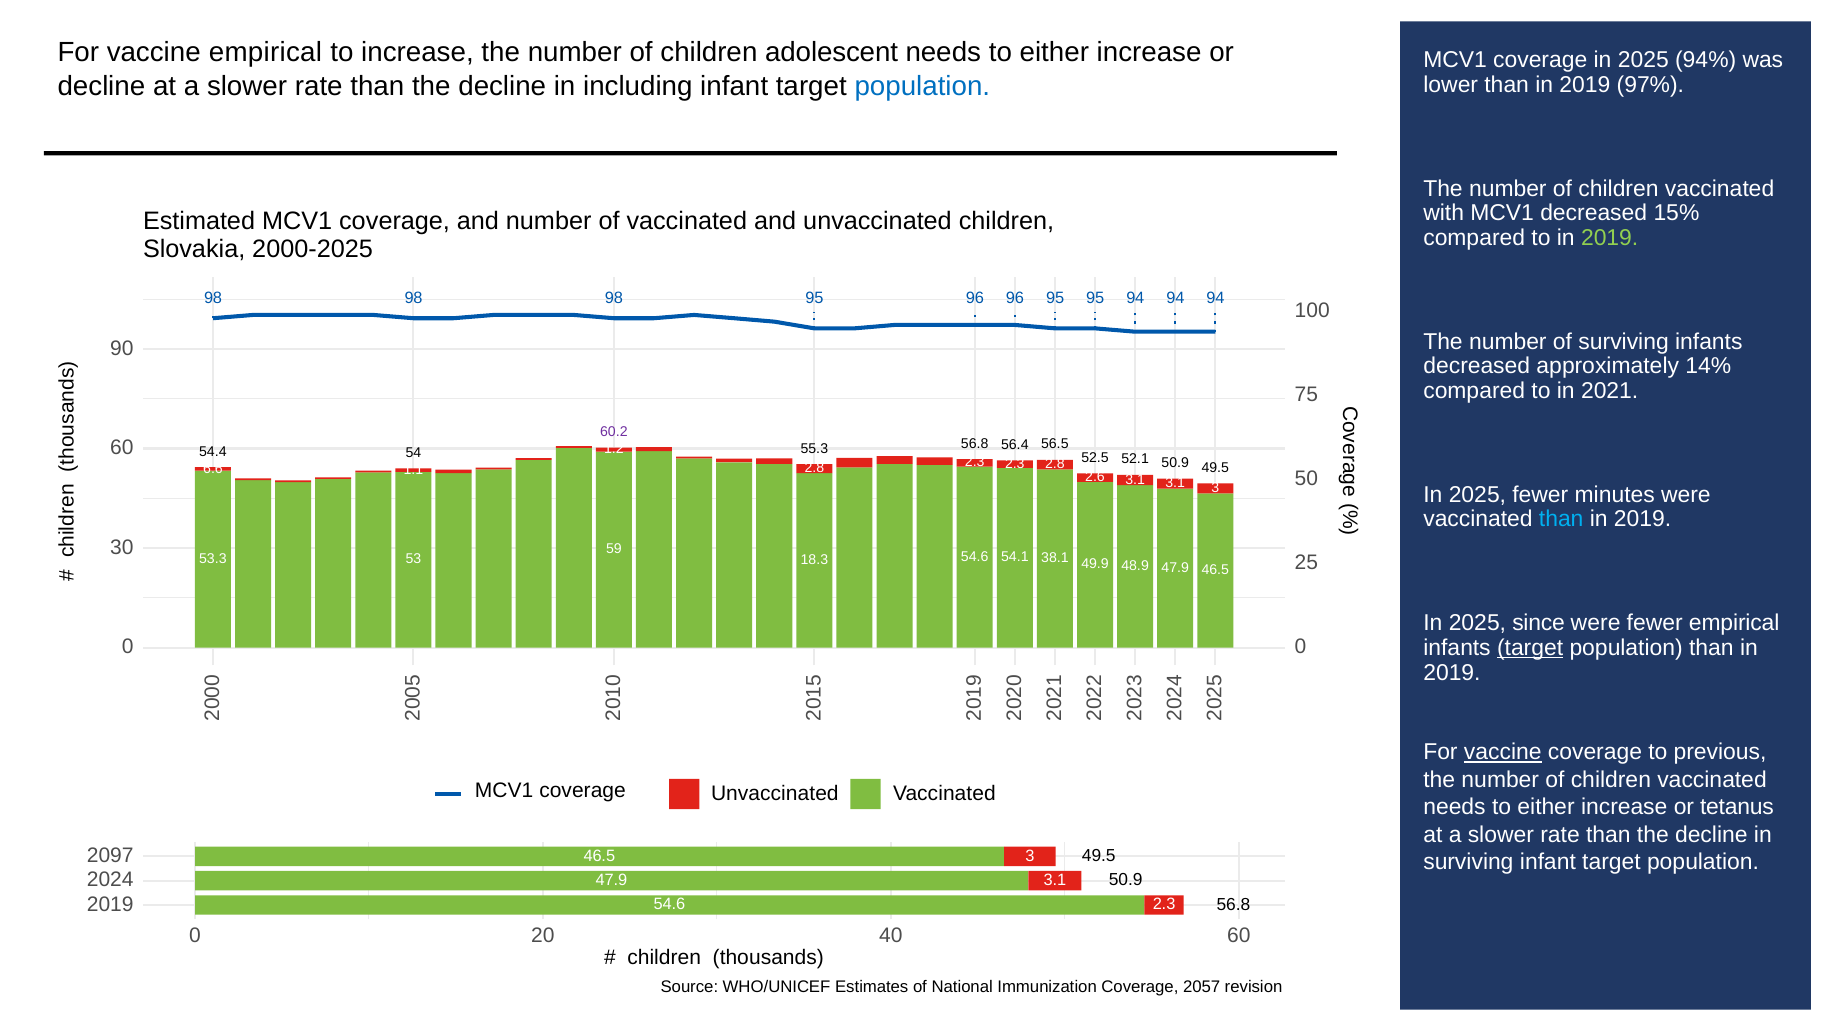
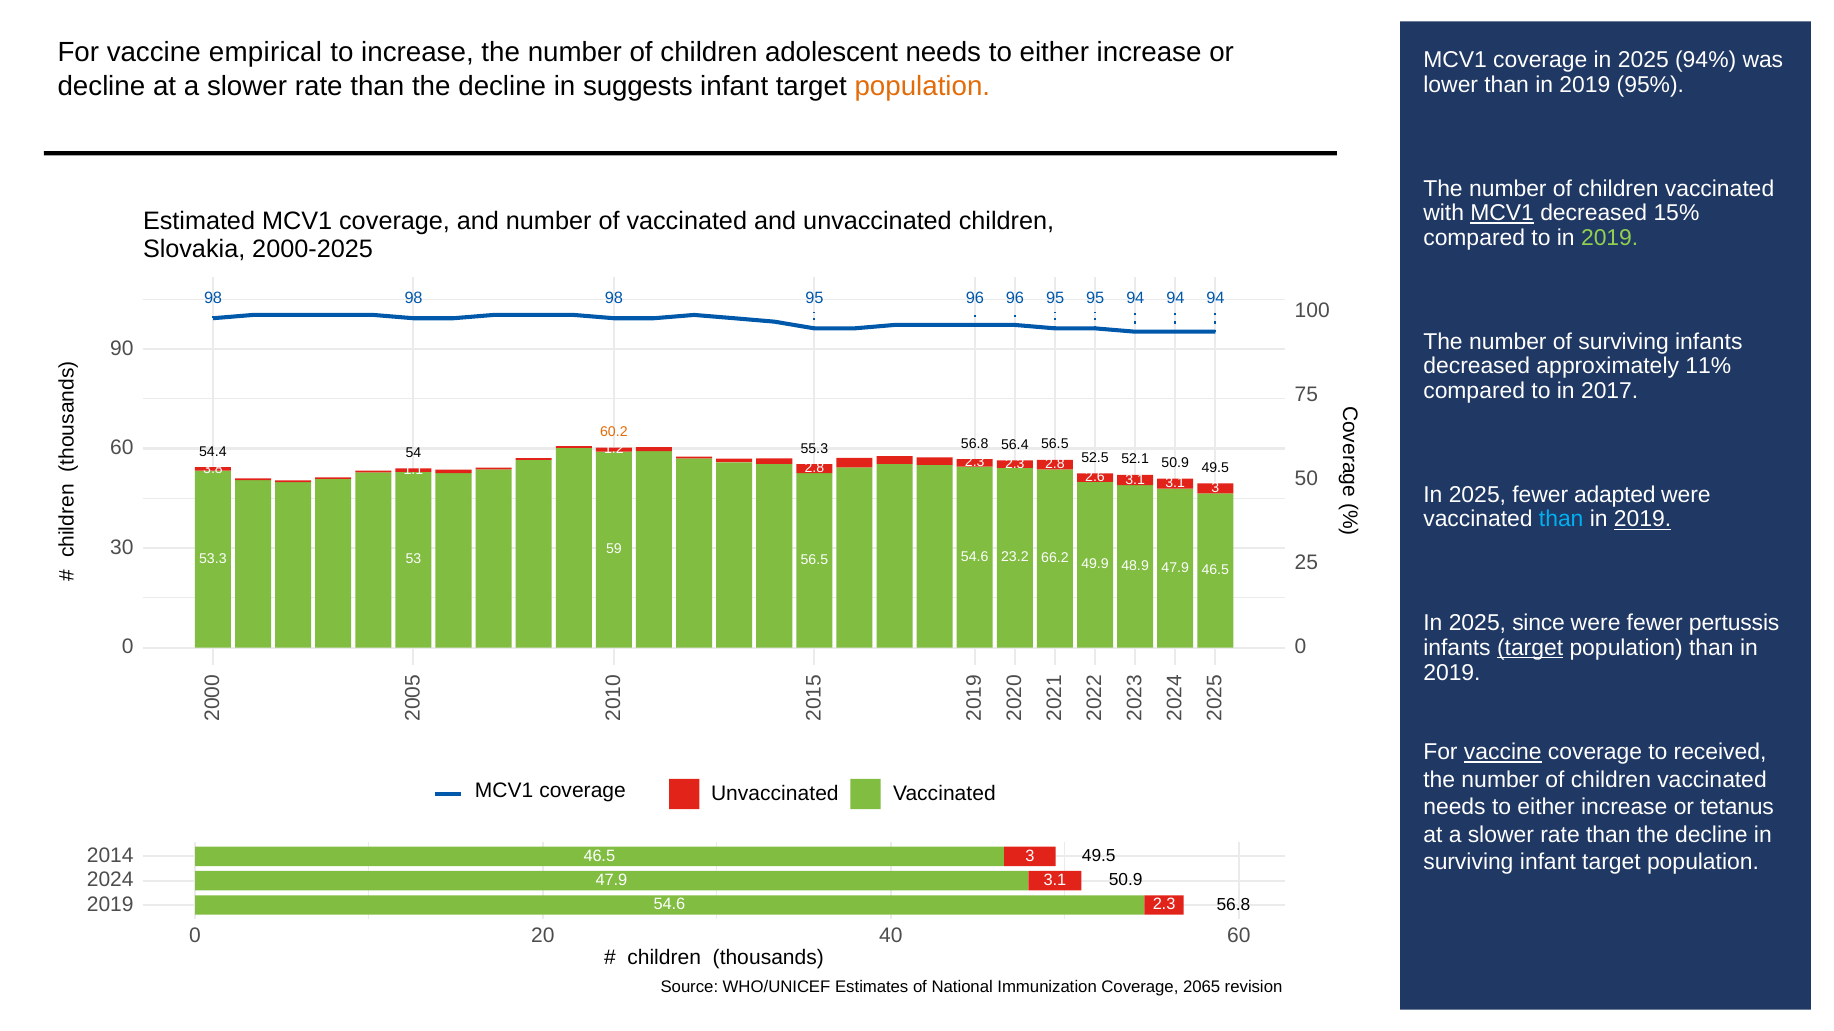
including: including -> suggests (638, 86)
population colour: blue -> orange (922, 86)
97%: 97% -> 95% (1650, 85)
MCV1 underline: none -> present (1502, 213)
14%: 14% -> 11% (1708, 367)
2021: 2021 -> 2017 (1610, 391)
60.2 colour: purple -> orange (614, 432)
6.6: 6.6 -> 3.8 (213, 469)
minutes: minutes -> adapted (1615, 495)
2019 underline: none -> present (1643, 520)
54.1: 54.1 -> 23.2 (1015, 558)
38.1: 38.1 -> 66.2 (1055, 558)
18.3: 18.3 -> 56.5 (814, 560)
fewer empirical: empirical -> pertussis (1734, 623)
previous: previous -> received (1720, 753)
2097: 2097 -> 2014 (110, 856)
2057: 2057 -> 2065 (1202, 988)
